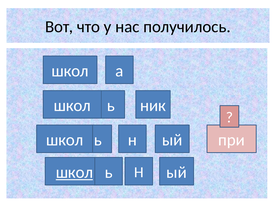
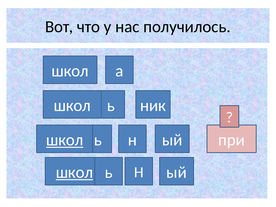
школ underline: none -> present (65, 140)
